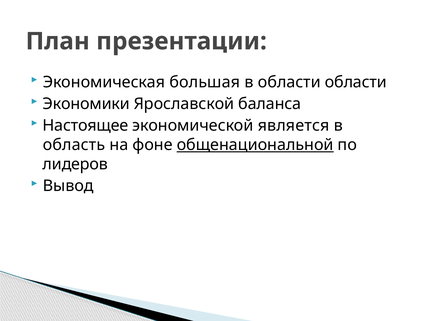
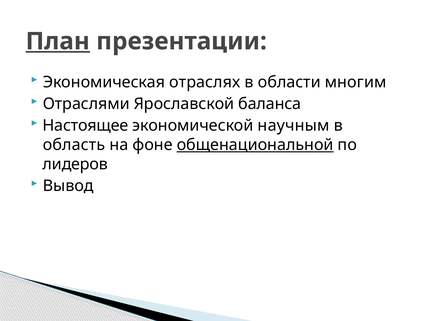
План underline: none -> present (58, 41)
большая: большая -> отраслях (205, 82)
области области: области -> многим (356, 82)
Экономики: Экономики -> Отраслями (86, 104)
является: является -> научным (294, 126)
